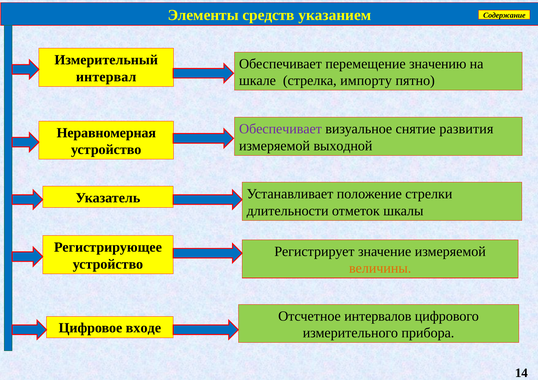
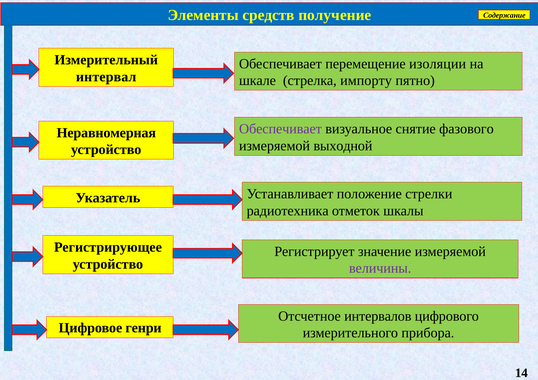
указанием: указанием -> получение (335, 15)
значению: значению -> изоляции (438, 64)
развития: развития -> фазового (466, 129)
длительности: длительности -> радиотехника (288, 211)
величины colour: orange -> purple (380, 269)
входе: входе -> генри (144, 328)
